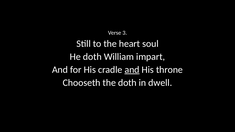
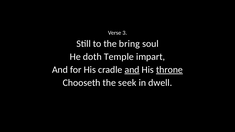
heart: heart -> bring (129, 44)
William: William -> Temple (119, 57)
throne underline: none -> present (169, 70)
the doth: doth -> seek (127, 83)
